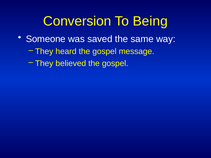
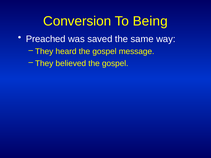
Someone: Someone -> Preached (46, 39)
